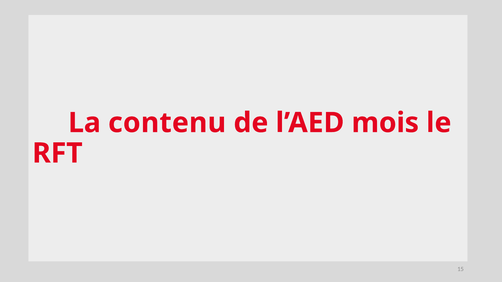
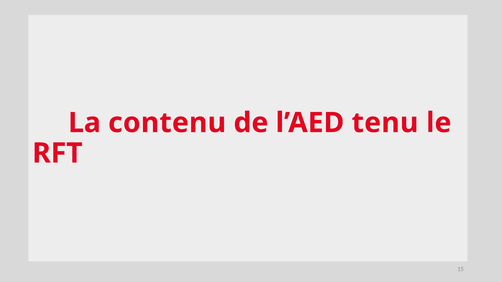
mois: mois -> tenu (385, 123)
